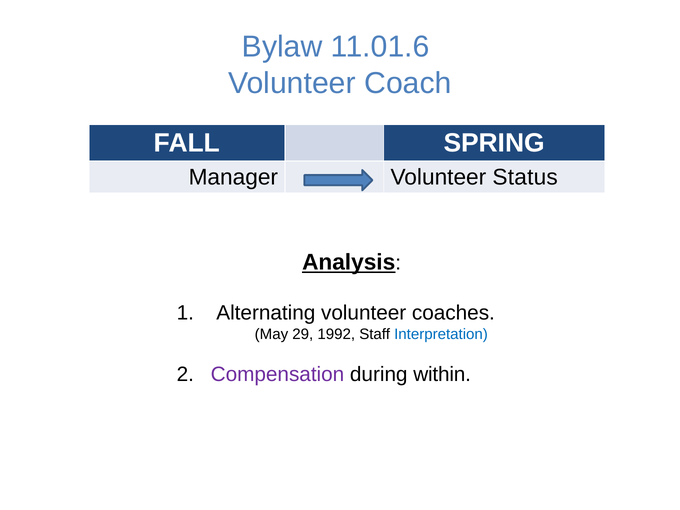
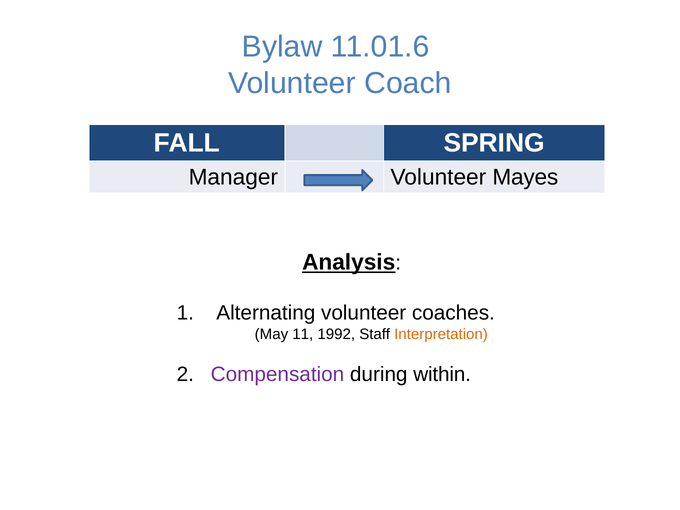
Status: Status -> Mayes (525, 177)
29: 29 -> 11 (303, 334)
Interpretation colour: blue -> orange (441, 334)
